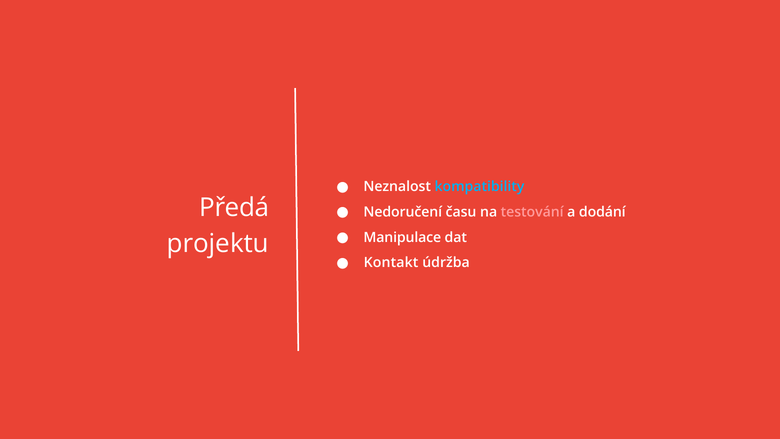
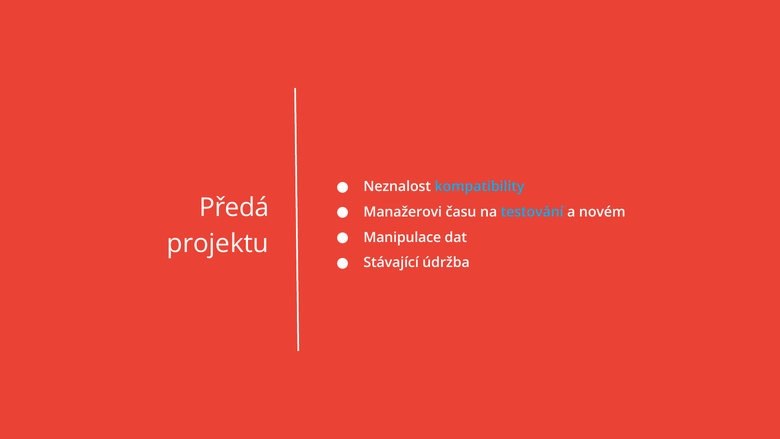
Nedoručení: Nedoručení -> Manažerovi (403, 212)
testování colour: pink -> light blue (532, 212)
dodání: dodání -> novém (602, 212)
Kontakt: Kontakt -> Stávající (391, 263)
